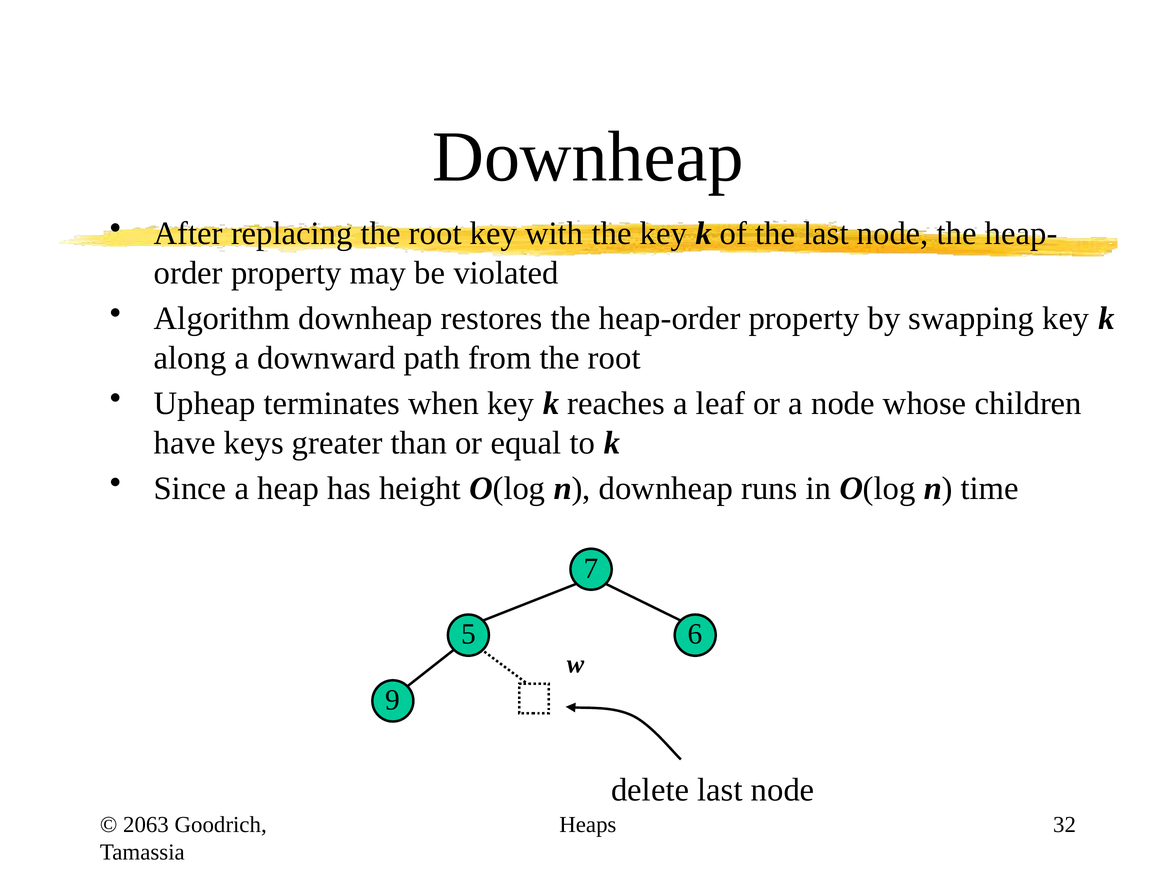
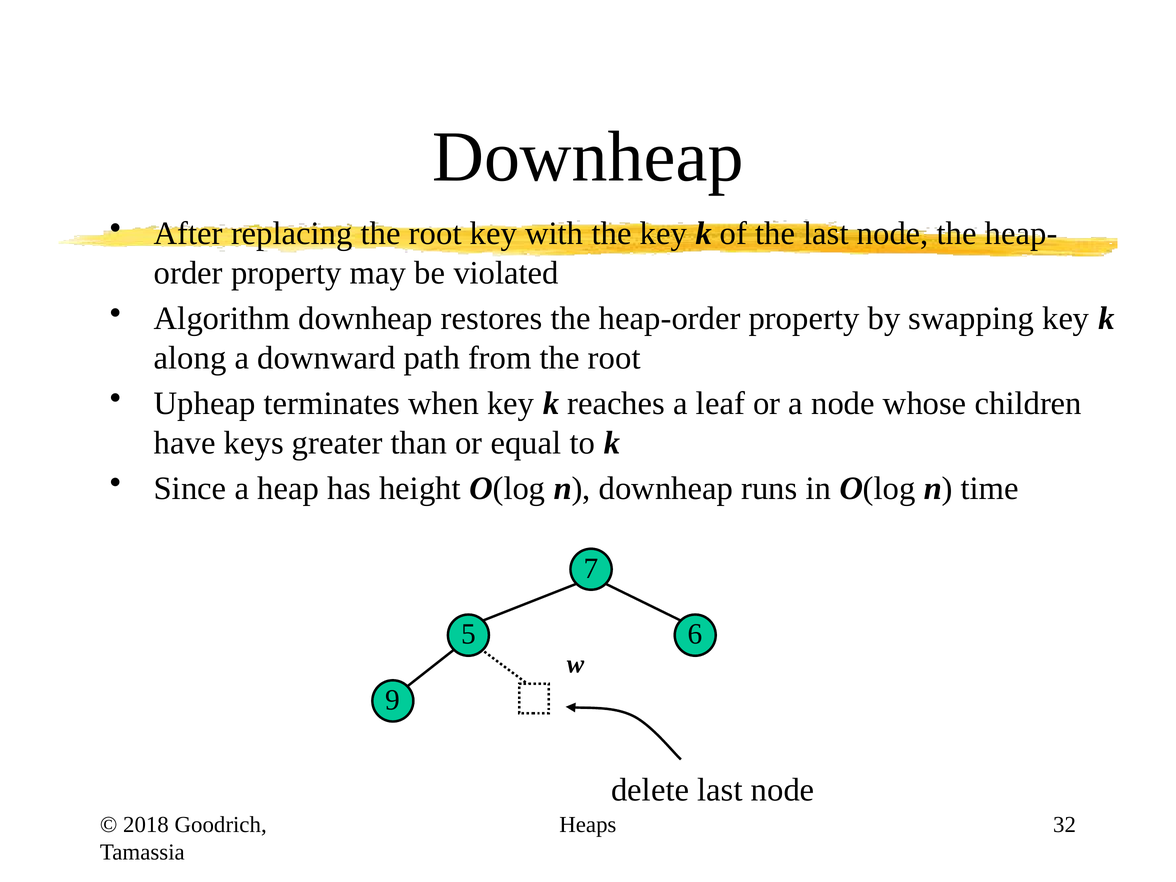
2063: 2063 -> 2018 (146, 825)
